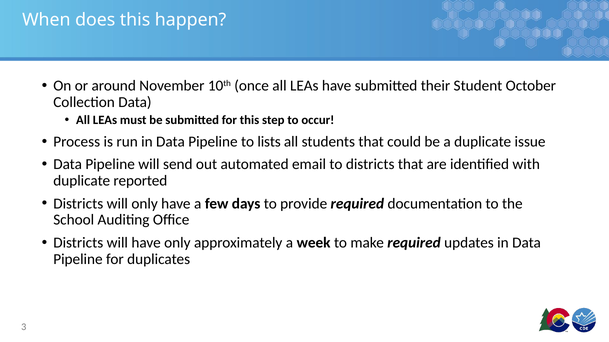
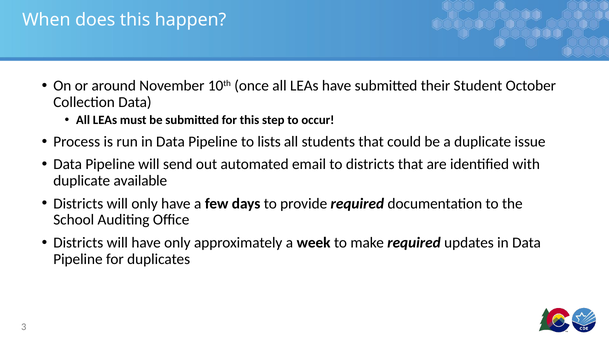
reported: reported -> available (140, 181)
